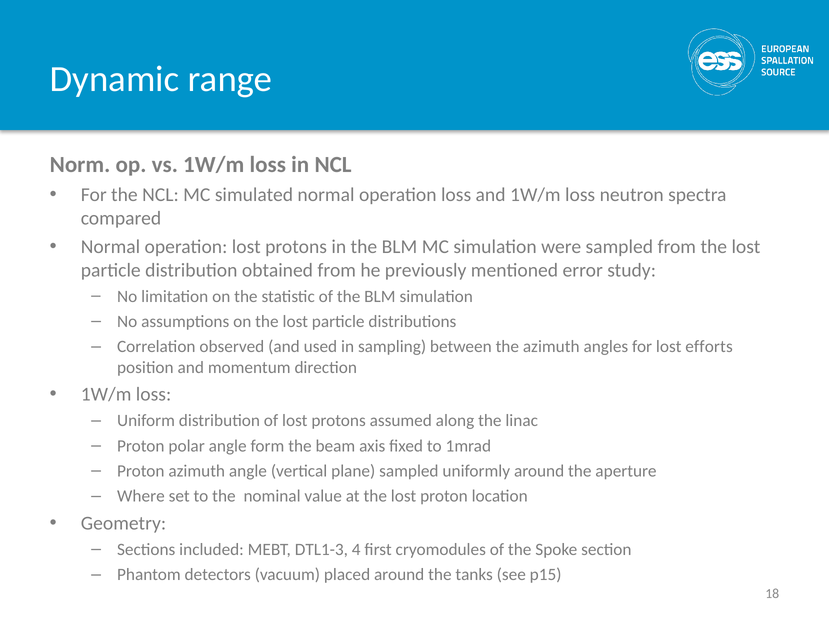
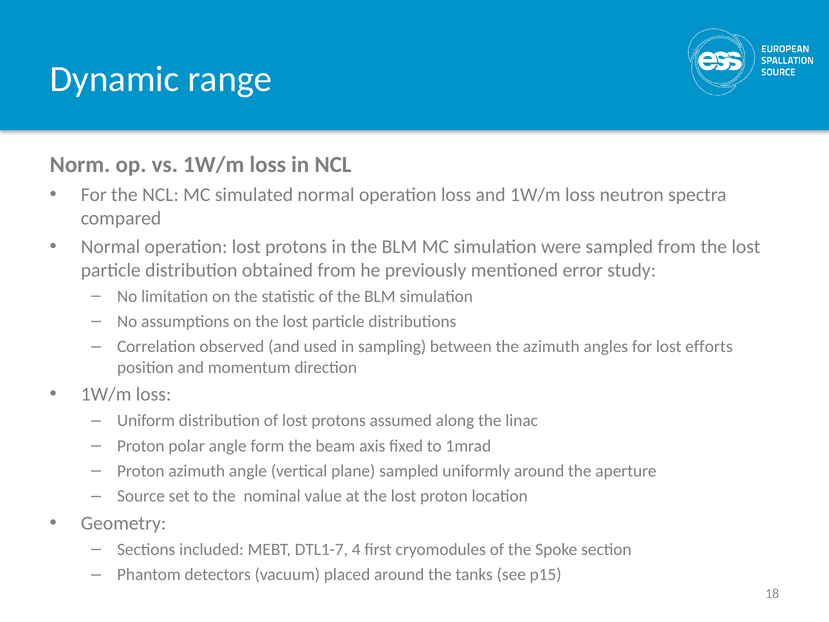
Where: Where -> Source (141, 496)
DTL1-3: DTL1-3 -> DTL1-7 (321, 549)
